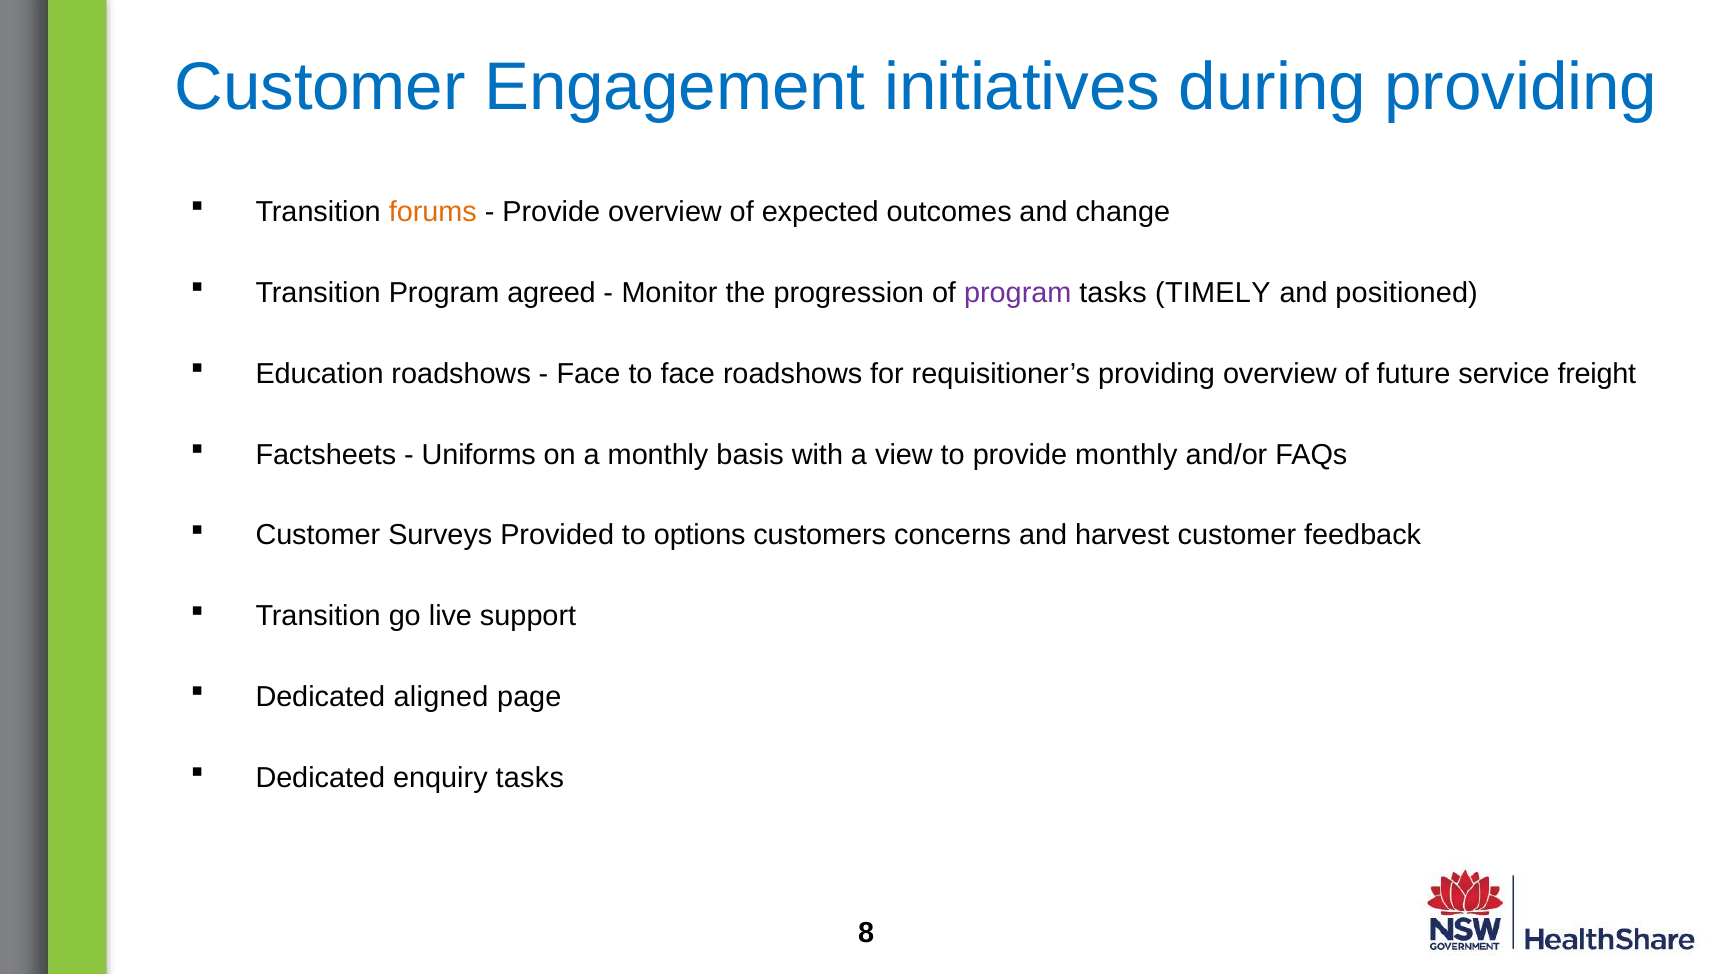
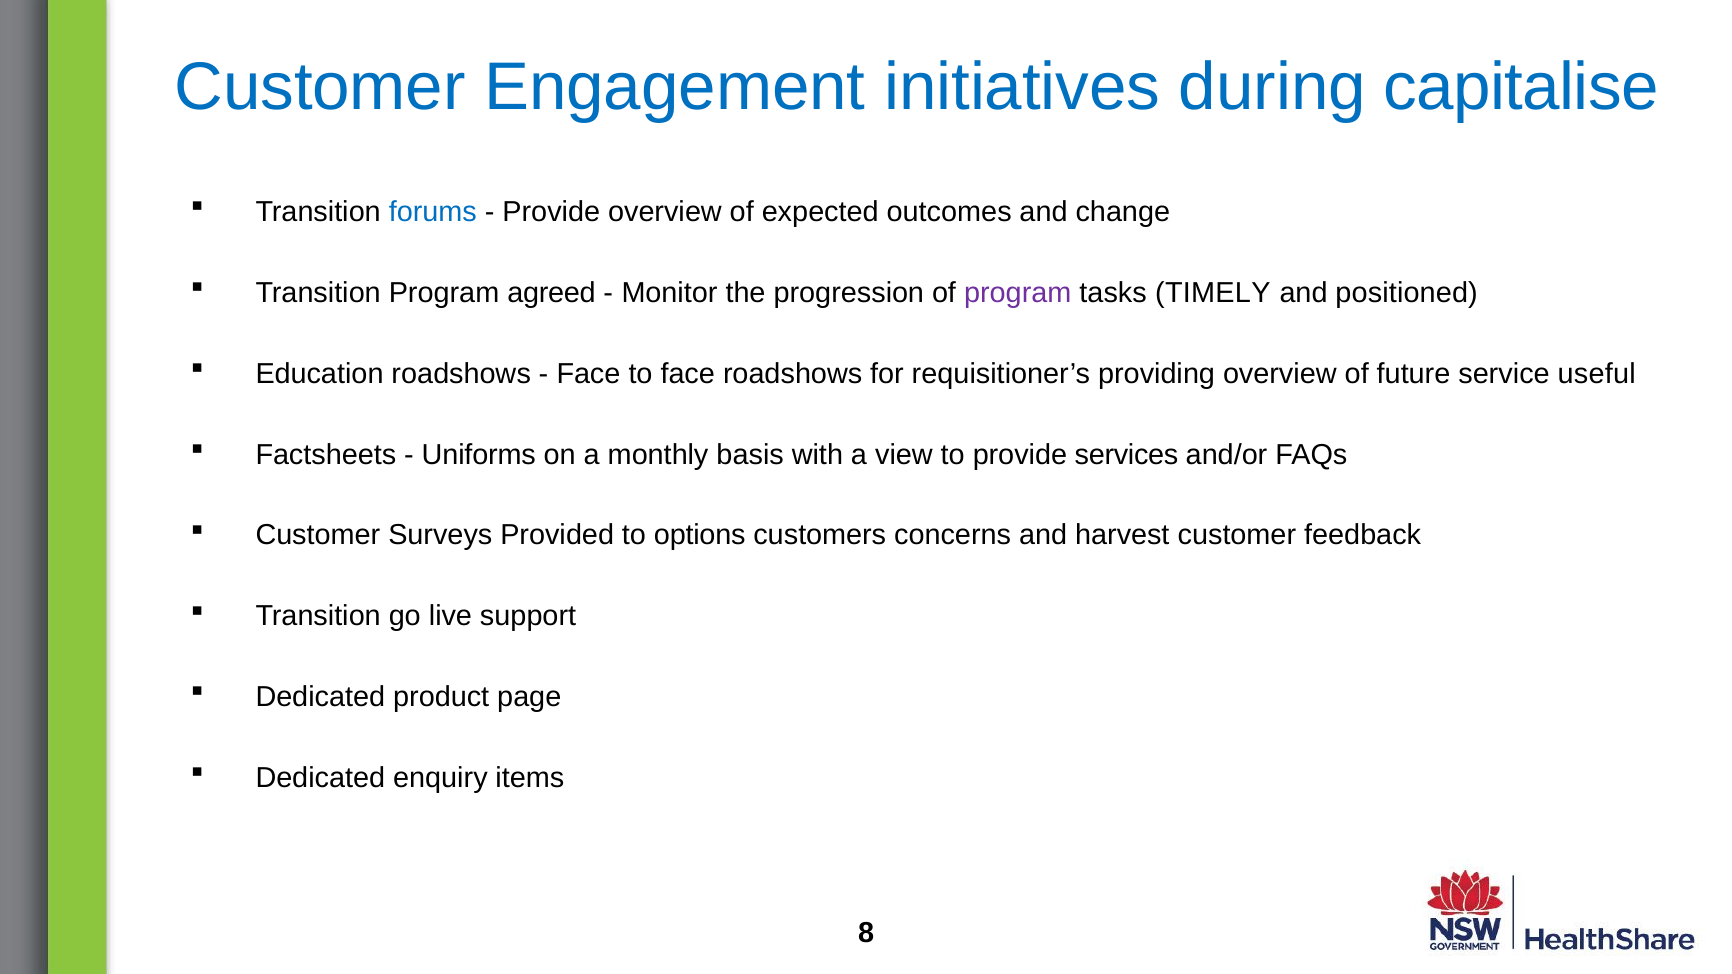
during providing: providing -> capitalise (1521, 88)
forums colour: orange -> blue (433, 212)
freight: freight -> useful (1597, 374)
provide monthly: monthly -> services (1127, 455)
aligned: aligned -> product (441, 697)
enquiry tasks: tasks -> items (530, 778)
